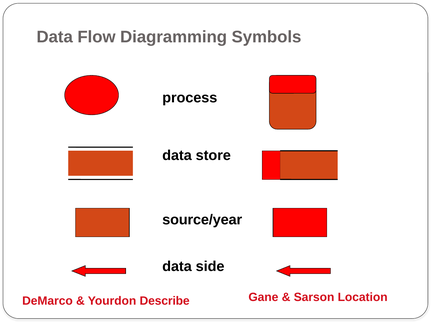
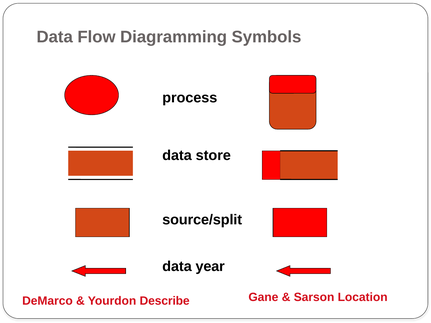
source/year: source/year -> source/split (202, 220)
side: side -> year (210, 267)
